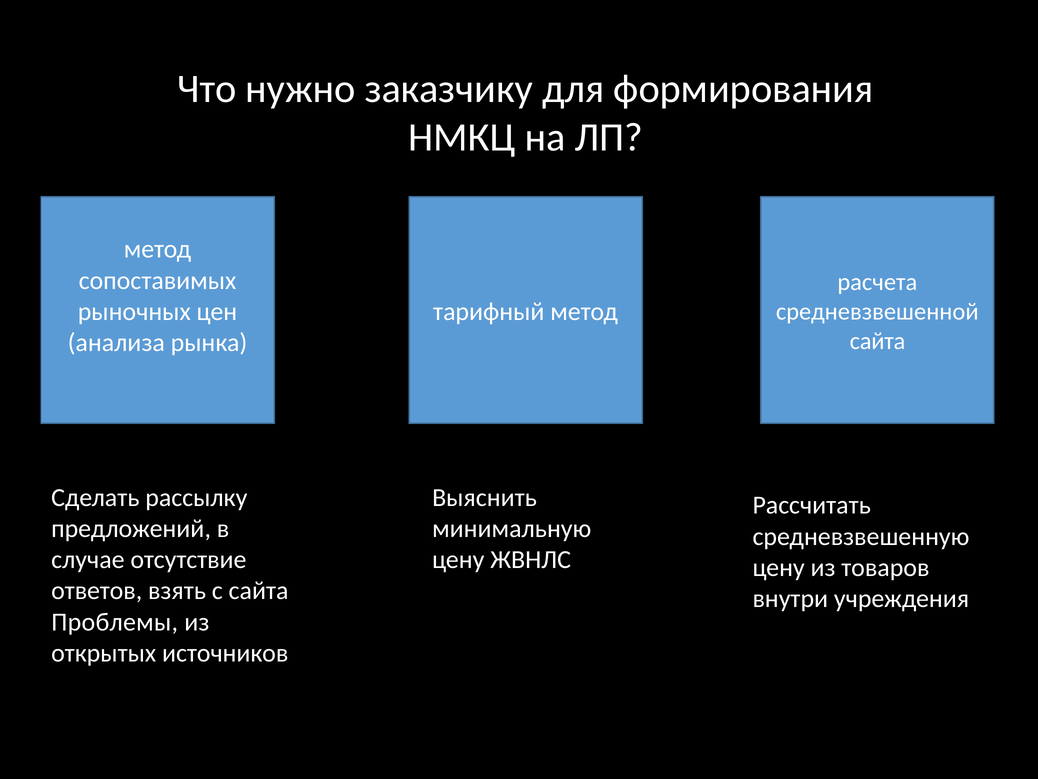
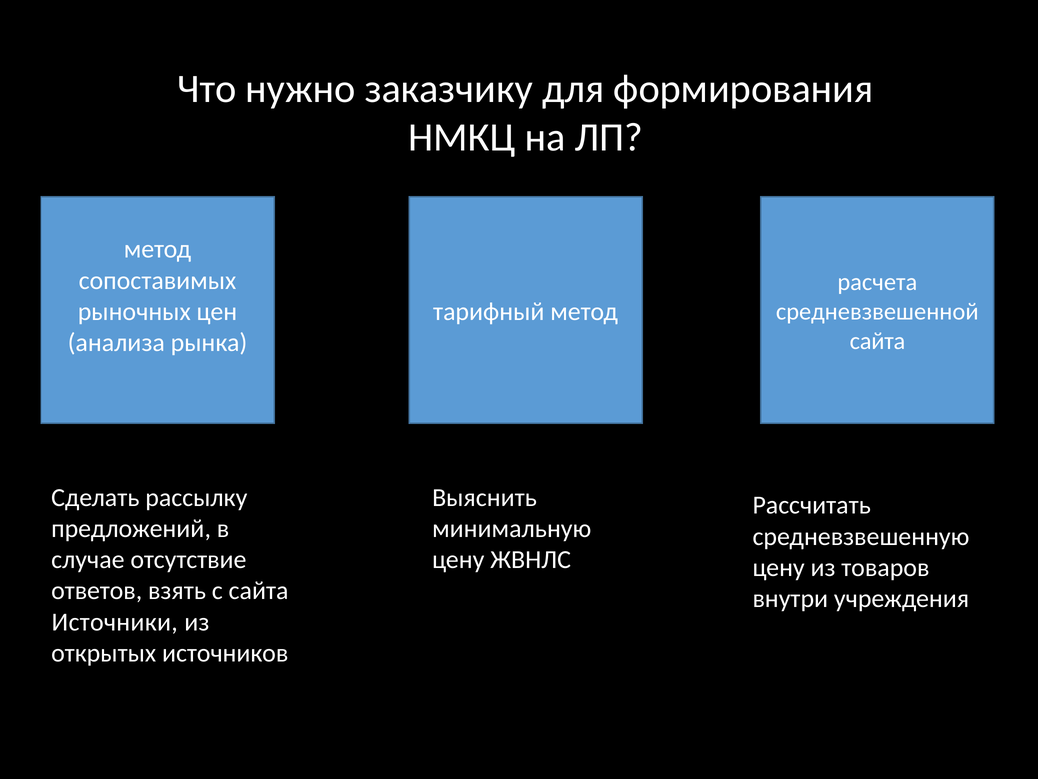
Проблемы: Проблемы -> Источники (115, 622)
